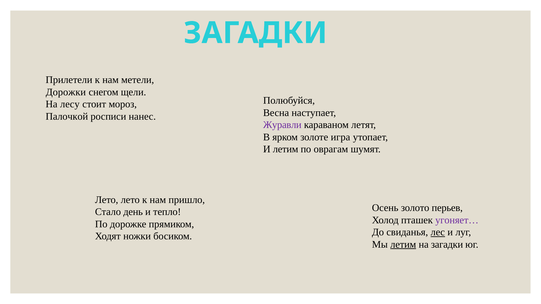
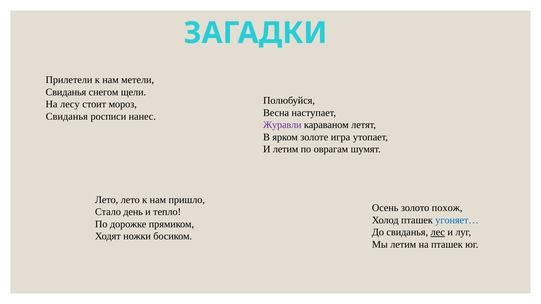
Дорожки: Дорожки -> Свиданья (66, 92)
Палочкой: Палочкой -> Свиданья (67, 116)
перьев: перьев -> похож (447, 208)
угоняет… colour: purple -> blue (457, 220)
летим underline: present -> none (403, 245)
на загадки: загадки -> пташек (447, 245)
